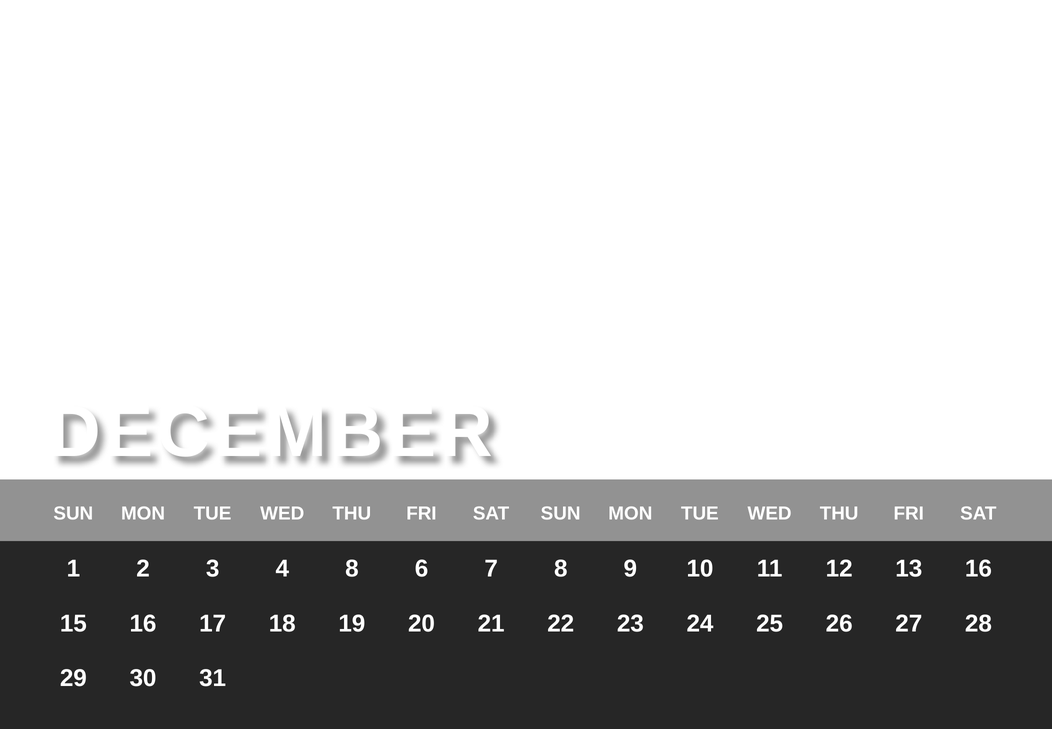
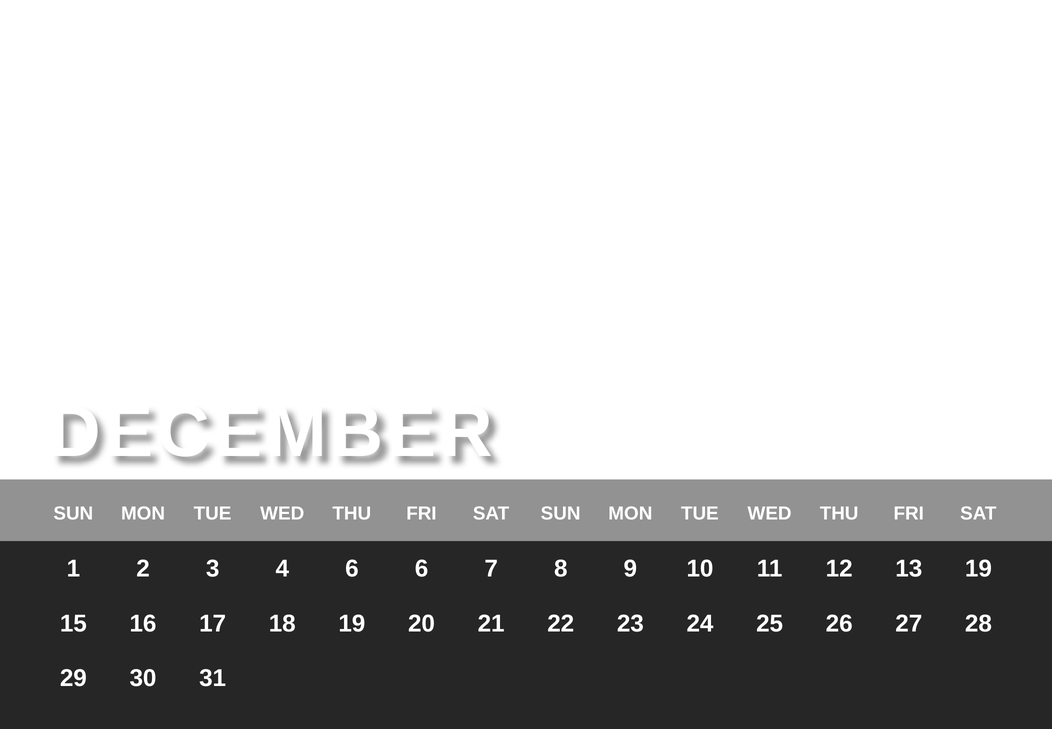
4 8: 8 -> 6 (352, 568)
13 16: 16 -> 19 (978, 568)
